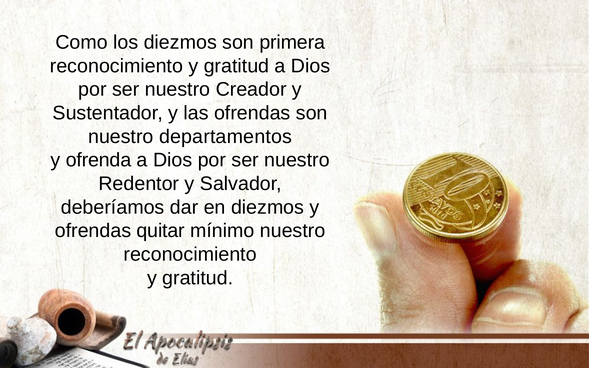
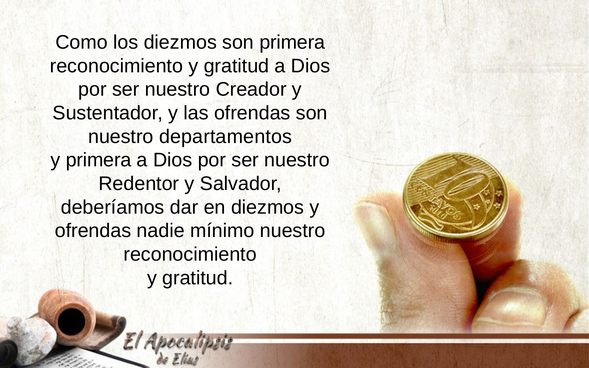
y ofrenda: ofrenda -> primera (99, 160)
quitar: quitar -> nadie (161, 231)
